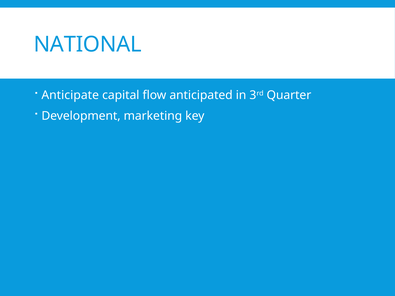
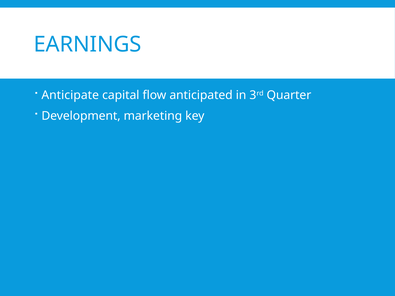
NATIONAL: NATIONAL -> EARNINGS (88, 44)
